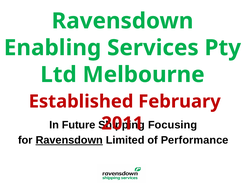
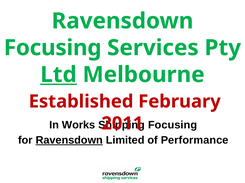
Enabling: Enabling -> Focusing (53, 48)
Ltd underline: none -> present (58, 75)
Future: Future -> Works (79, 125)
